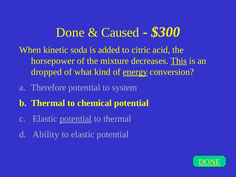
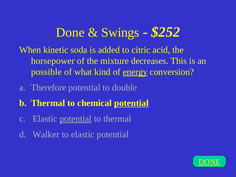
Caused: Caused -> Swings (120, 32)
$300: $300 -> $252 (166, 32)
This underline: present -> none (179, 61)
dropped: dropped -> possible (46, 72)
system: system -> double (125, 87)
potential underline: none -> present (131, 103)
Ability: Ability -> Walker (46, 134)
